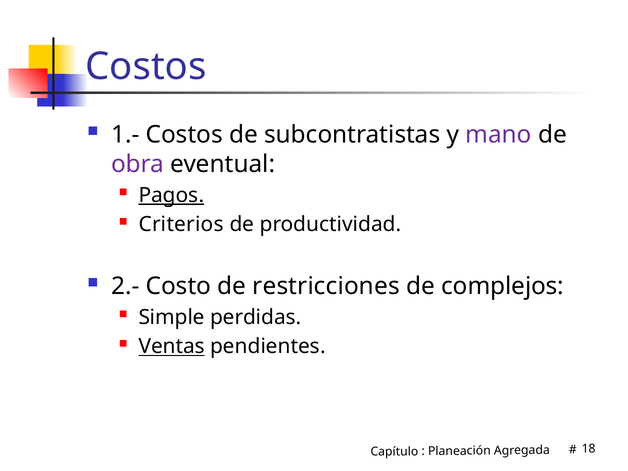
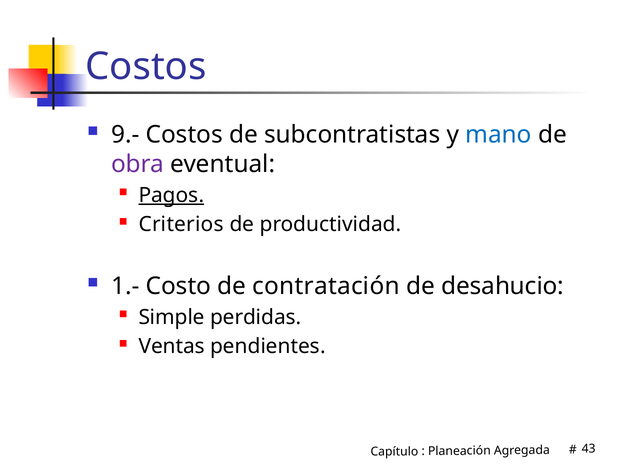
1.-: 1.- -> 9.- (125, 135)
mano colour: purple -> blue (499, 135)
2.-: 2.- -> 1.- (125, 286)
restricciones: restricciones -> contratación (326, 286)
complejos: complejos -> desahucio (503, 286)
Ventas underline: present -> none (172, 347)
18: 18 -> 43 (589, 449)
